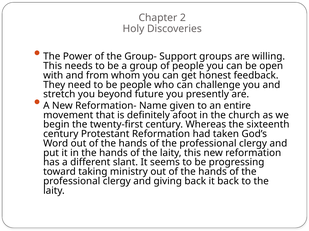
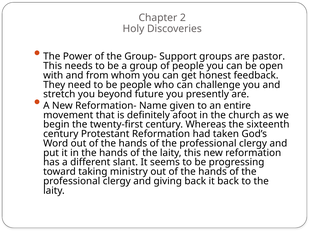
willing: willing -> pastor (269, 57)
